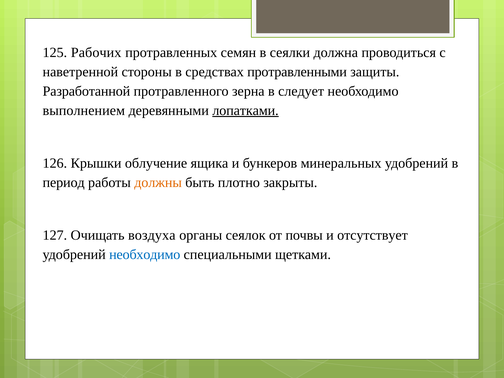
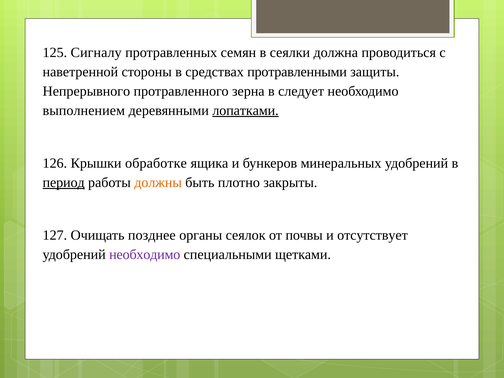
Рабочих: Рабочих -> Сигналу (96, 53)
Разработанной: Разработанной -> Непрерывного (86, 91)
облучение: облучение -> обработке (156, 163)
период underline: none -> present (64, 183)
воздуха: воздуха -> позднее (152, 235)
необходимо colour: blue -> purple (145, 255)
